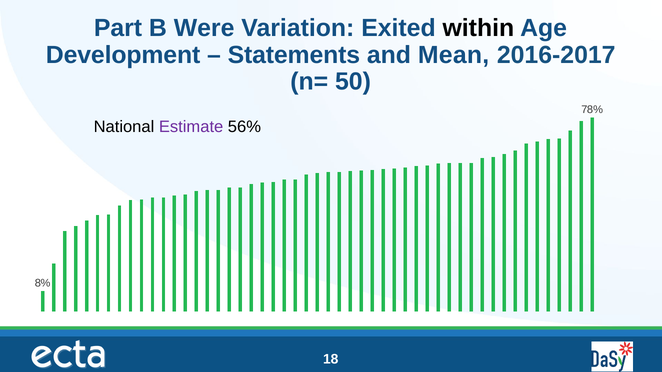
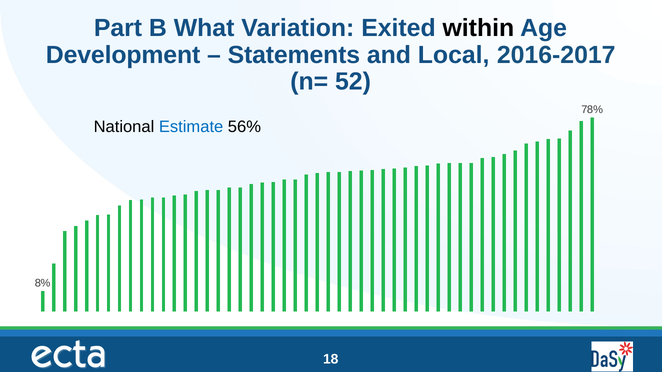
Were: Were -> What (204, 28)
Mean: Mean -> Local (454, 55)
50: 50 -> 52 (353, 82)
Estimate colour: purple -> blue (191, 127)
